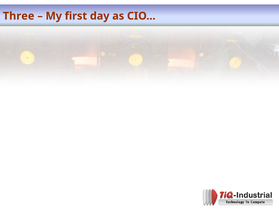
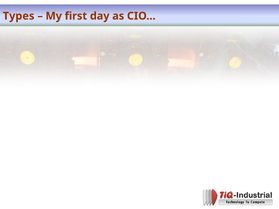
Three: Three -> Types (19, 16)
